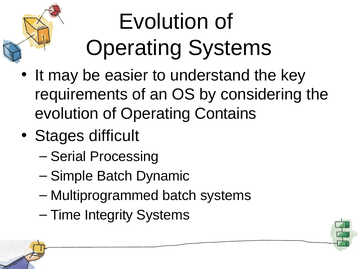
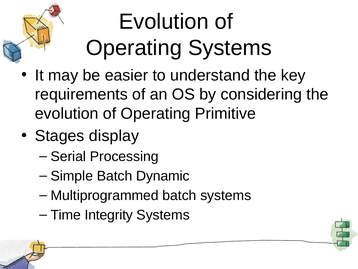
Contains: Contains -> Primitive (225, 113)
difficult: difficult -> display (114, 136)
